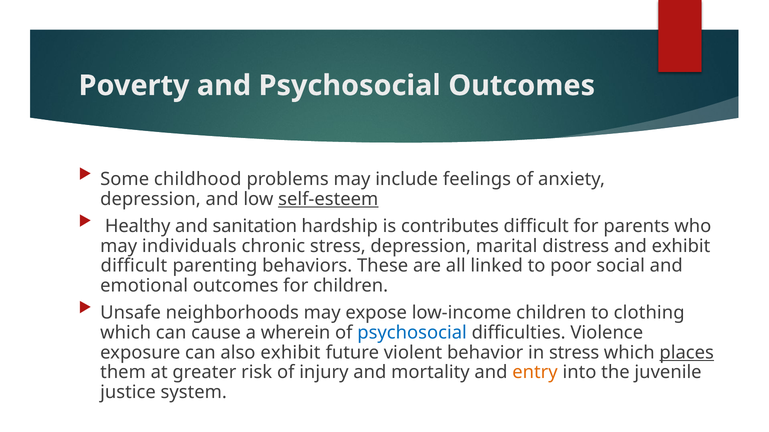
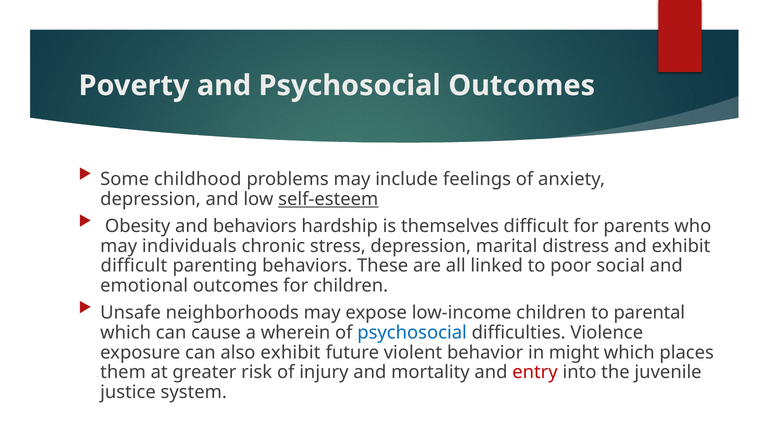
Healthy: Healthy -> Obesity (138, 226)
and sanitation: sanitation -> behaviors (255, 226)
contributes: contributes -> themselves (450, 226)
clothing: clothing -> parental (649, 313)
in stress: stress -> might (574, 353)
places underline: present -> none (687, 353)
entry colour: orange -> red (535, 373)
